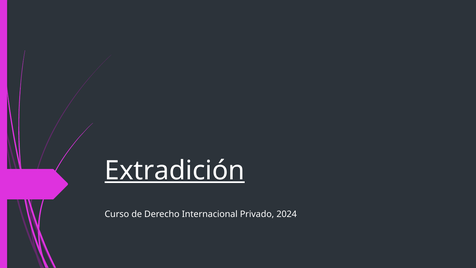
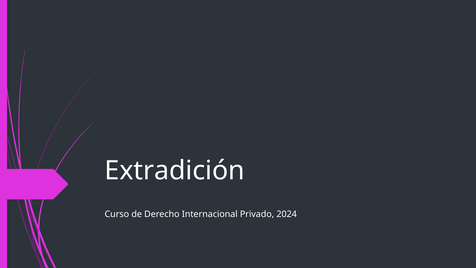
Extradición underline: present -> none (175, 171)
